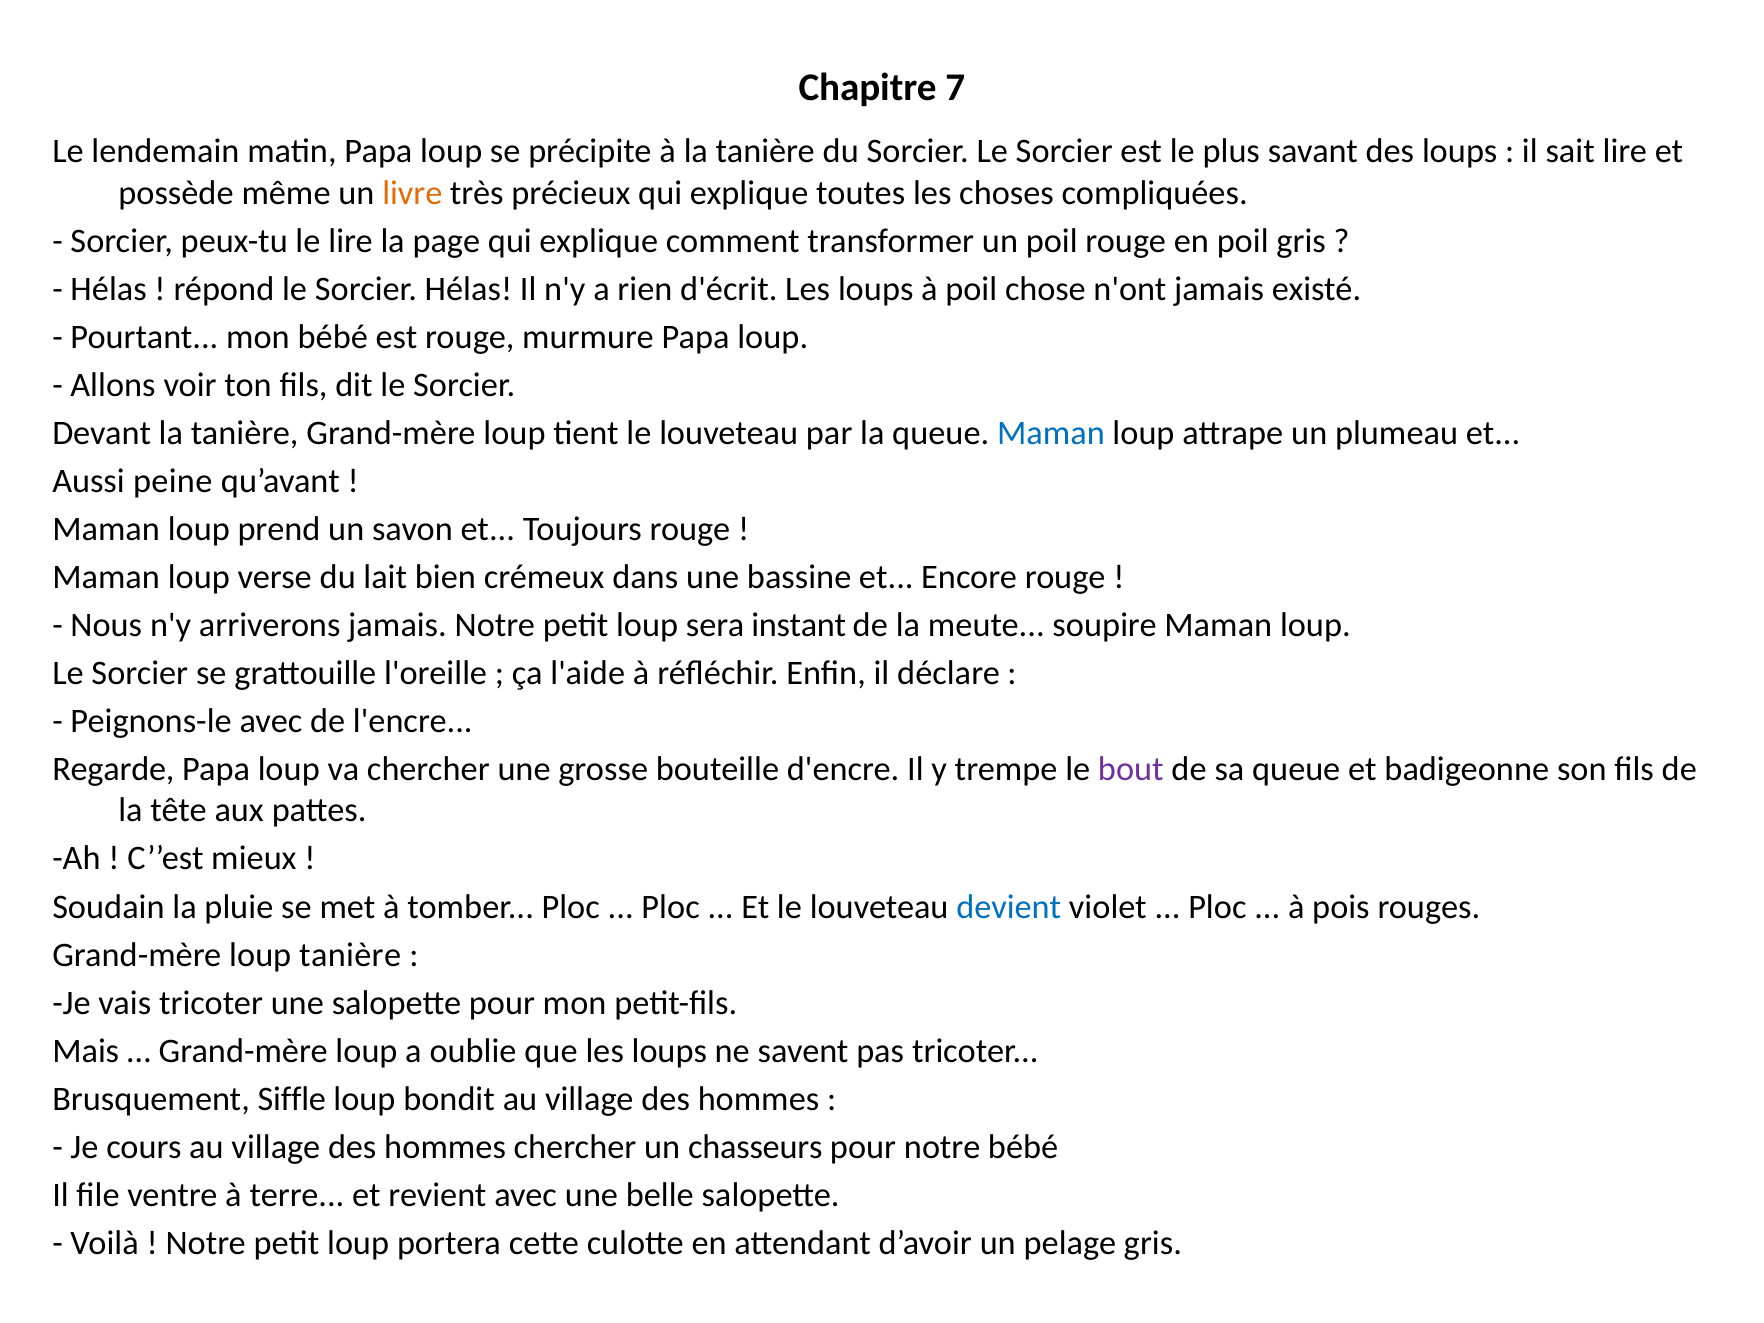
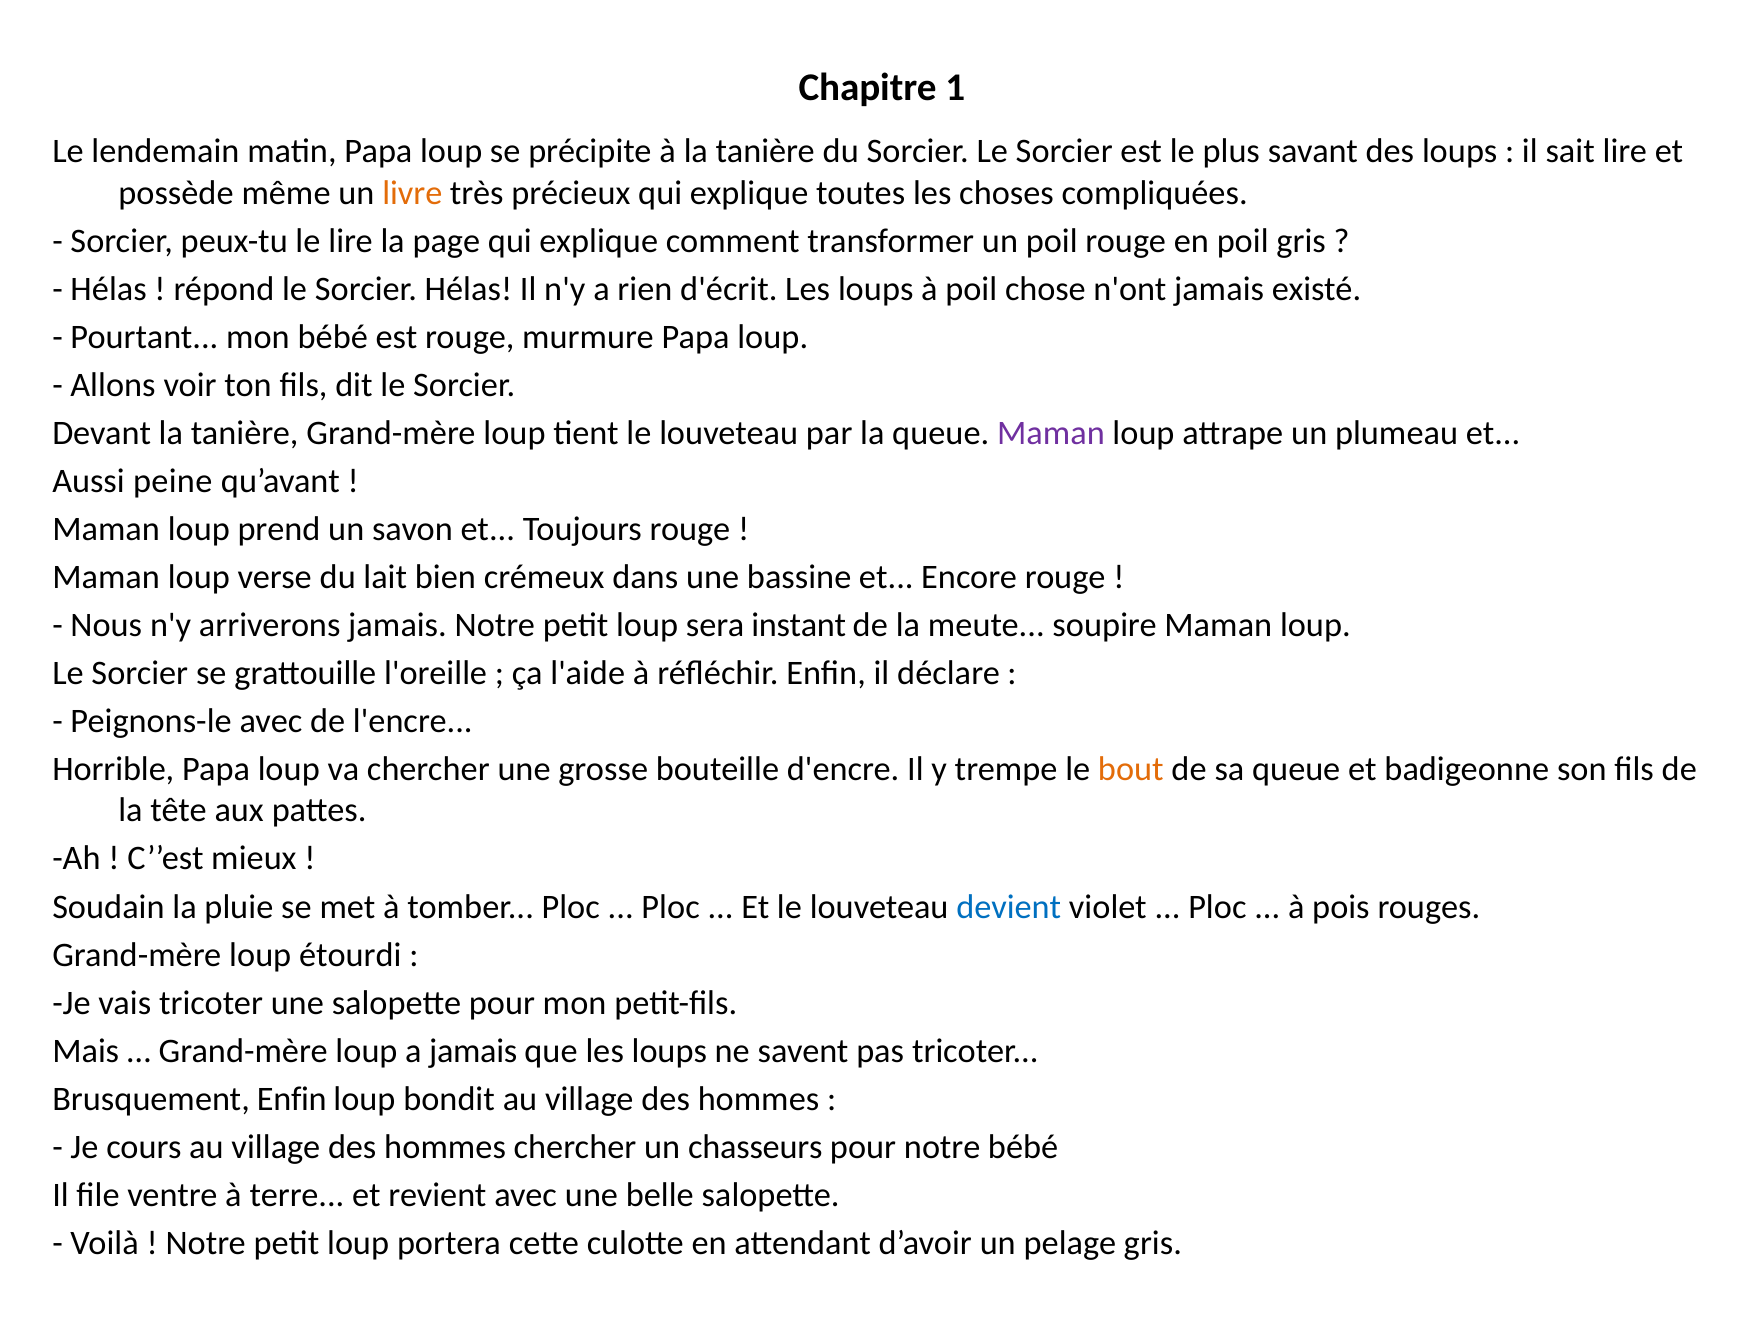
7: 7 -> 1 (955, 88)
Maman colour: blue -> purple (1051, 433)
Regarde: Regarde -> Horrible (113, 769)
bout colour: purple -> orange (1131, 769)
loup tanière: tanière -> étourdi (350, 955)
a oublie: oublie -> jamais (473, 1051)
Brusquement Siffle: Siffle -> Enfin (292, 1099)
